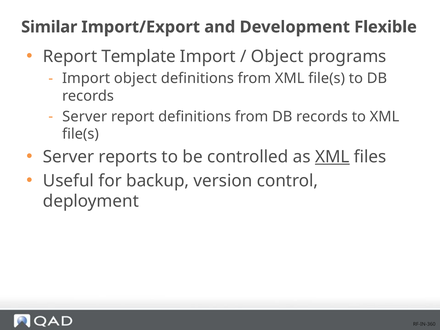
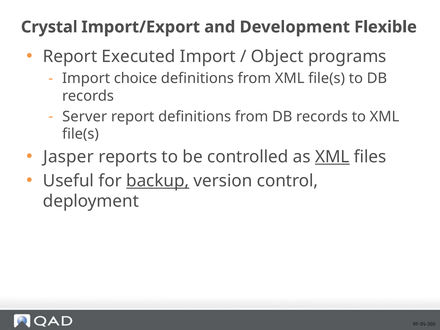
Similar: Similar -> Crystal (49, 27)
Template: Template -> Executed (139, 57)
Import object: object -> choice (136, 78)
Server: Server -> Jasper (68, 157)
backup underline: none -> present (158, 181)
